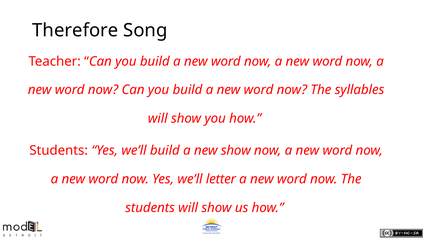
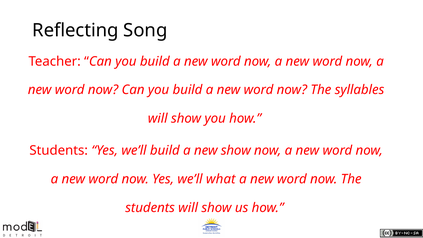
Therefore: Therefore -> Reflecting (75, 31)
letter: letter -> what (221, 179)
